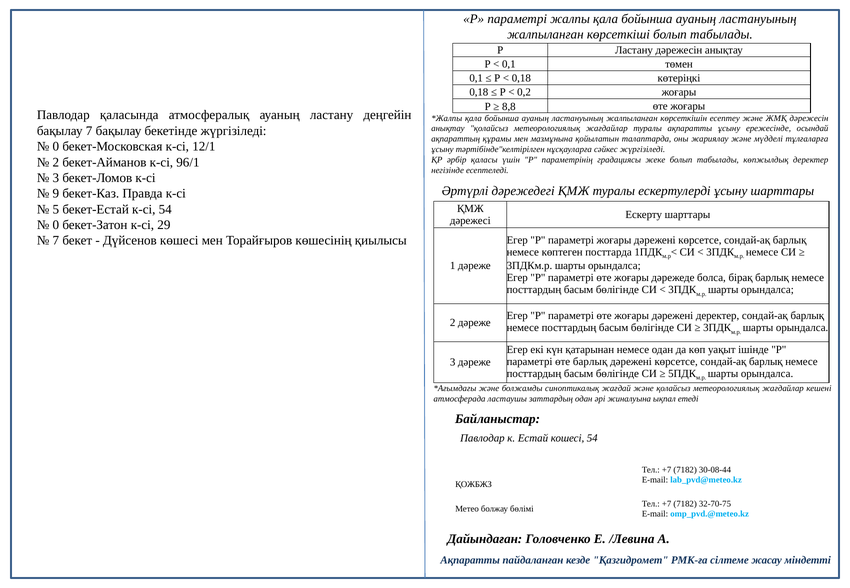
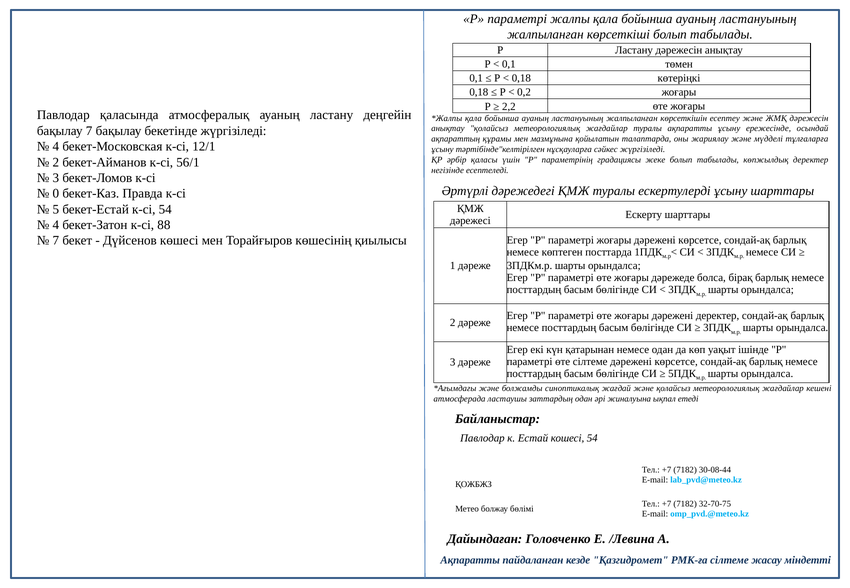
8,8: 8,8 -> 2,2 (509, 106)
0: 0 -> 4 (56, 147)
96/1: 96/1 -> 56/1 (188, 162)
9: 9 -> 0 (56, 194)
0: 0 -> 4 (56, 225)
29: 29 -> 88 (164, 225)
өте барлық: барлық -> сілтеме (590, 362)
